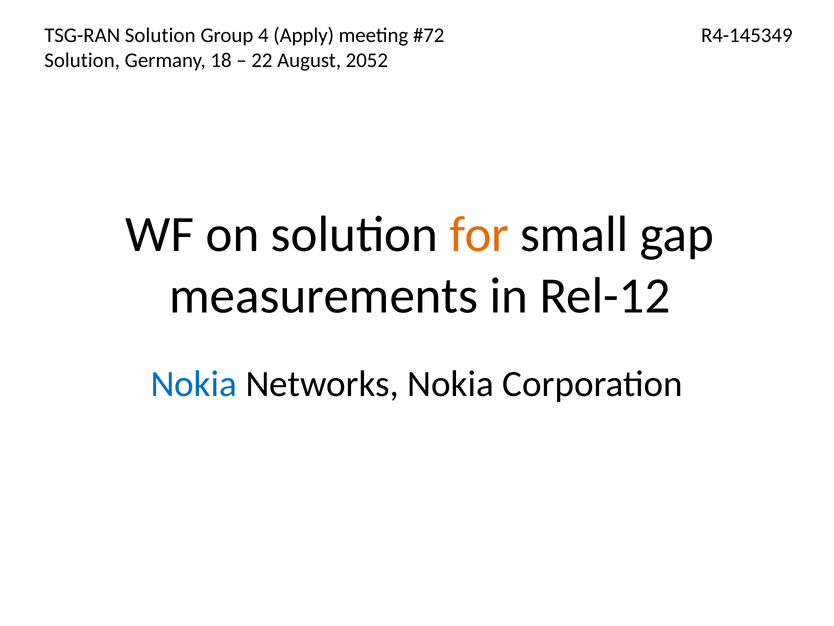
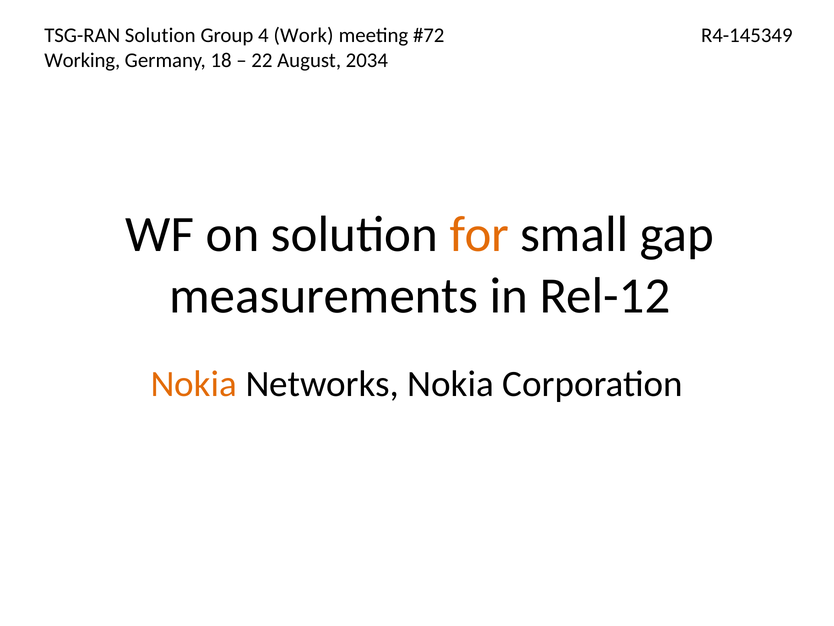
Apply: Apply -> Work (304, 35)
Solution: Solution -> Working (82, 60)
2052: 2052 -> 2034 (367, 60)
Nokia colour: blue -> orange (194, 383)
